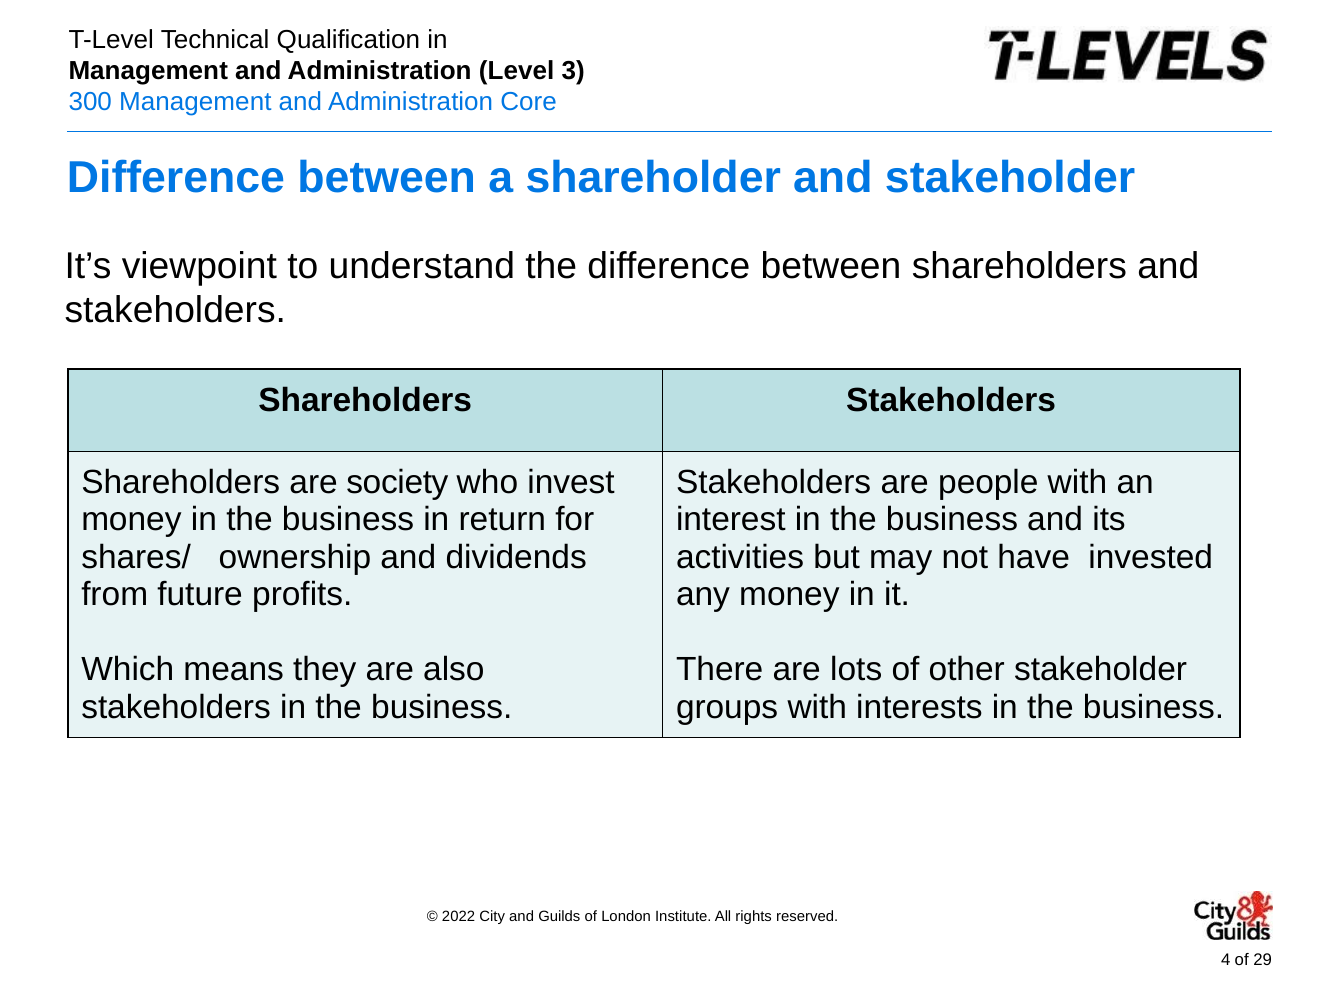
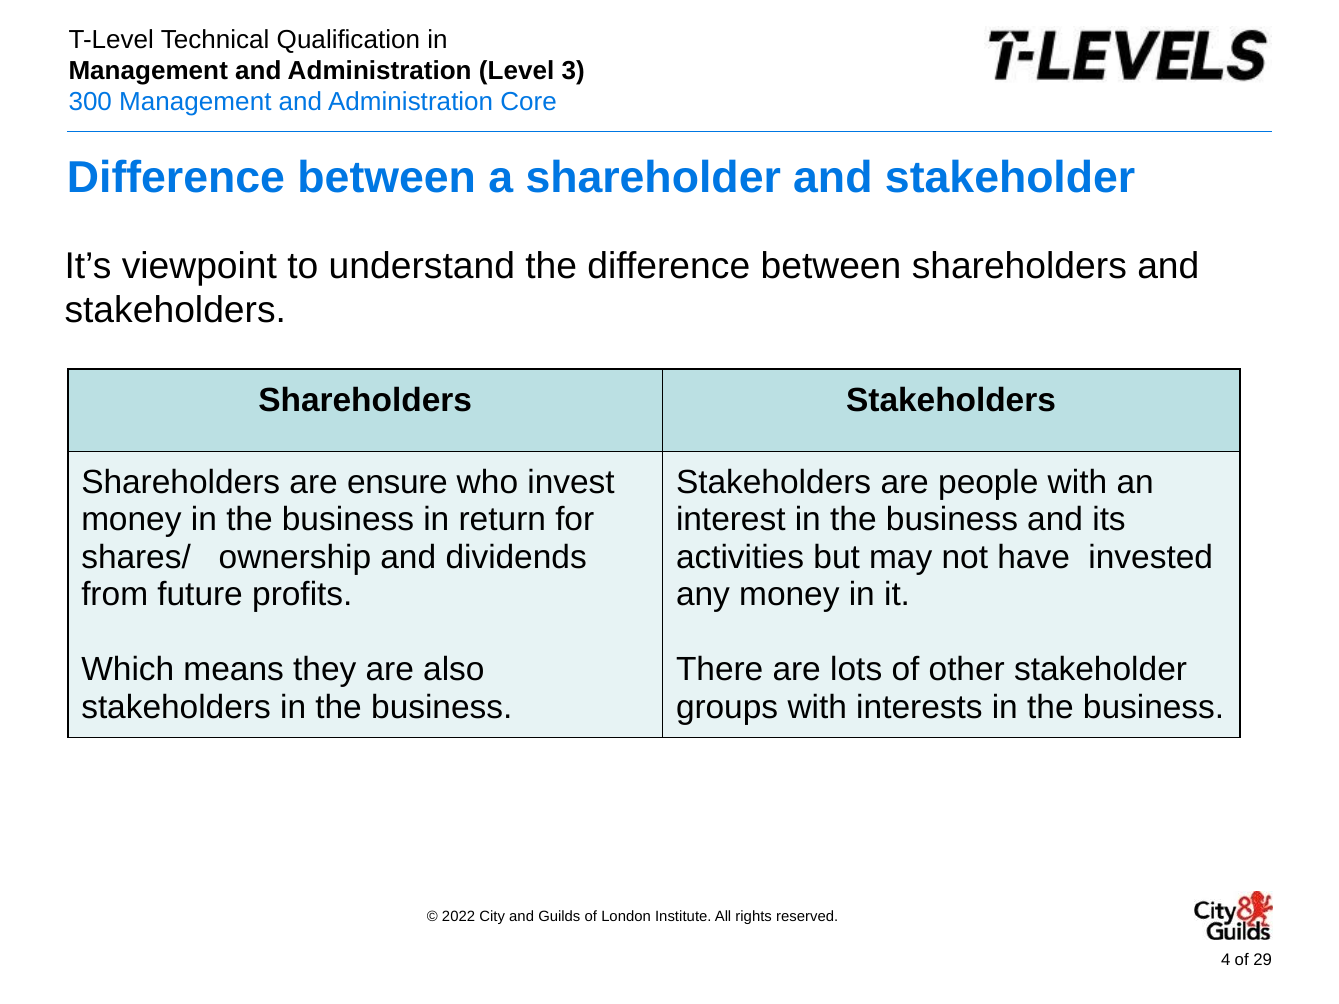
society: society -> ensure (397, 483)
